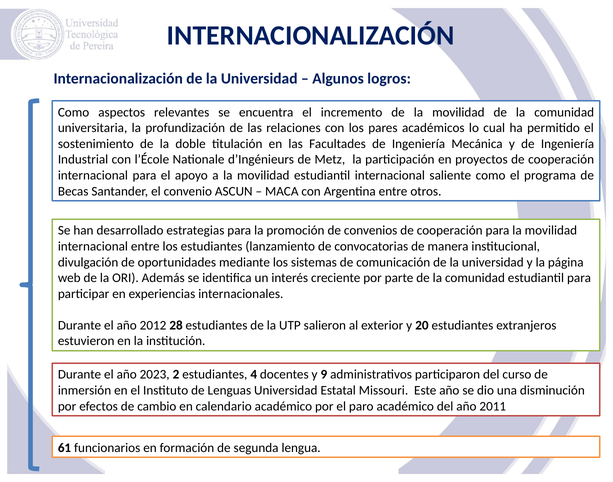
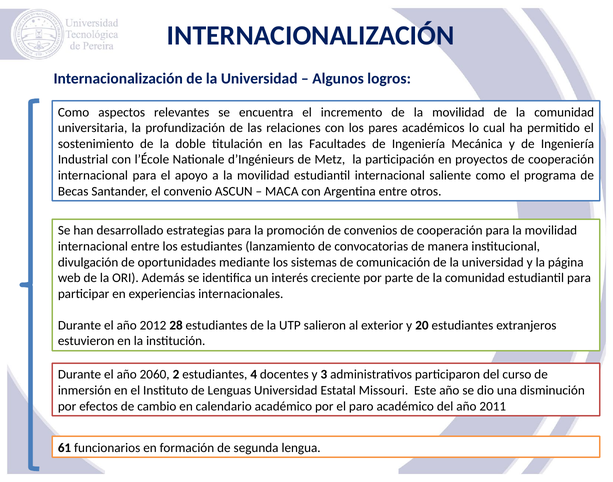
2023: 2023 -> 2060 (155, 374)
9: 9 -> 3 (324, 374)
